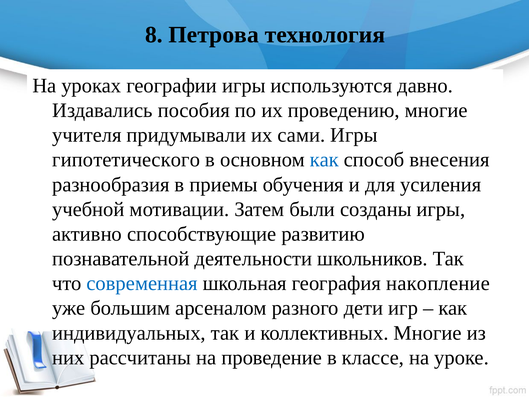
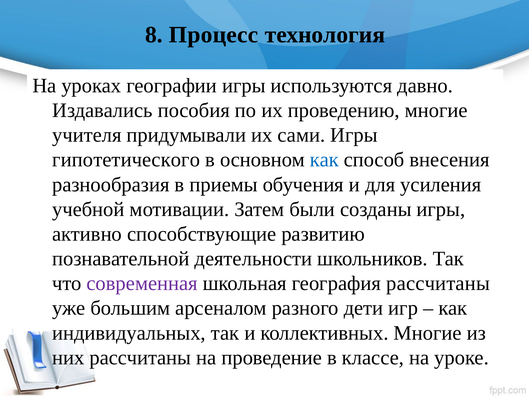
Петрова: Петрова -> Процесс (214, 35)
современная colour: blue -> purple (142, 283)
география накопление: накопление -> рассчитаны (438, 283)
